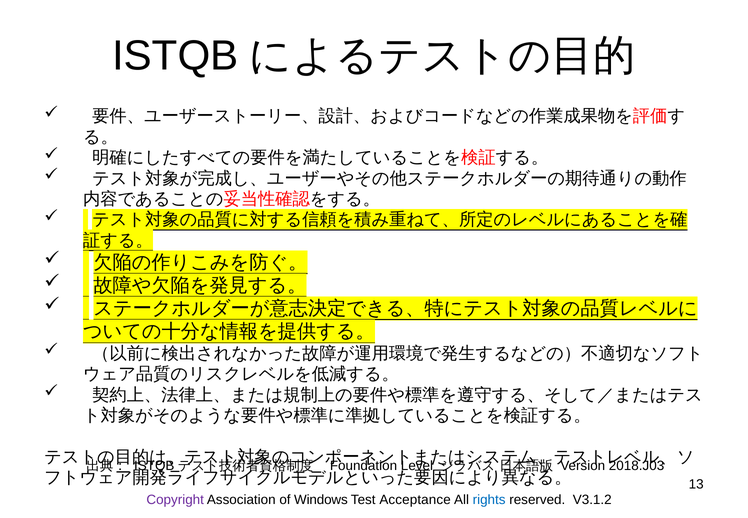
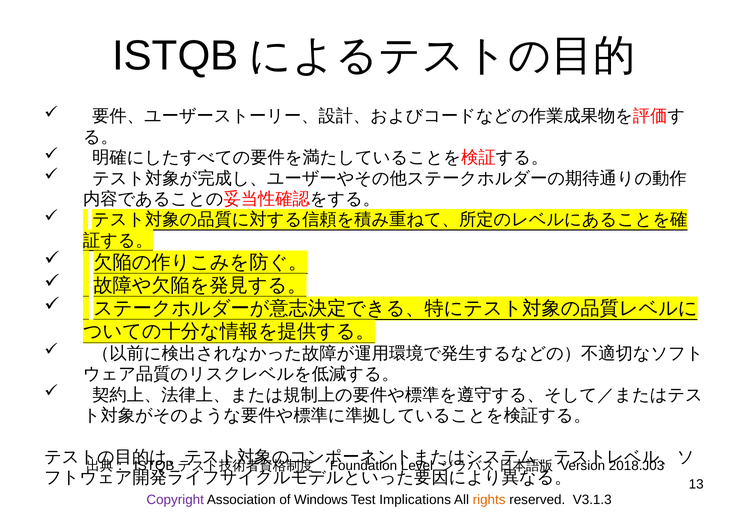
Acceptance: Acceptance -> Implications (415, 500)
rights colour: blue -> orange (489, 500)
V3.1.2: V3.1.2 -> V3.1.3 (592, 500)
